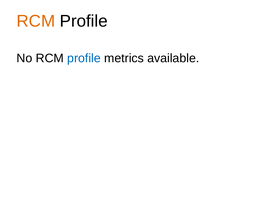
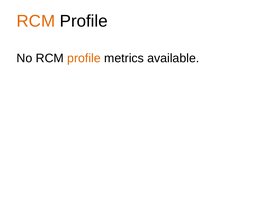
profile colour: blue -> orange (84, 58)
